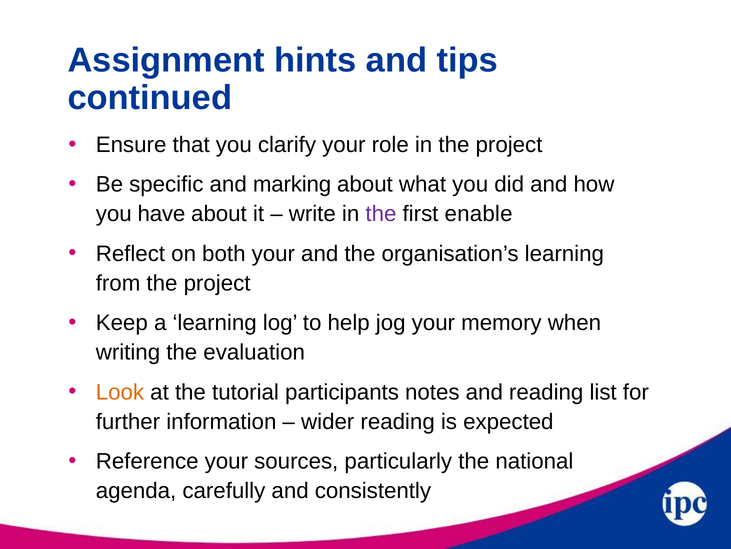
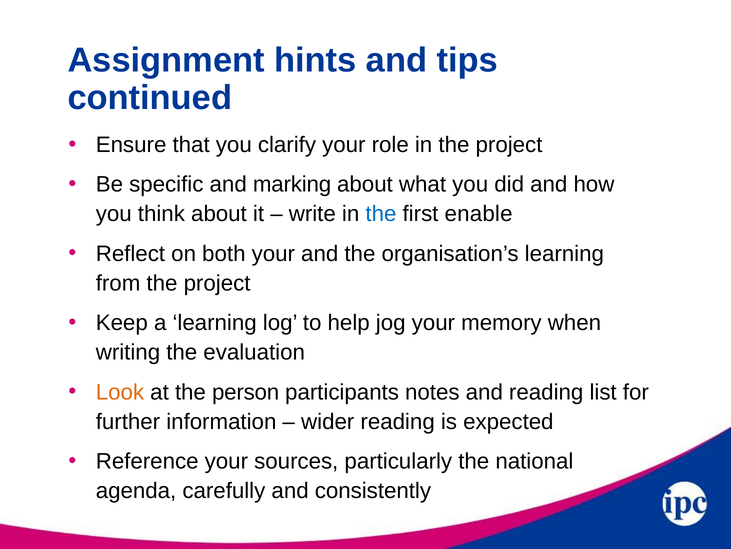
have: have -> think (161, 214)
the colour: purple -> blue (381, 214)
tutorial: tutorial -> person (246, 392)
